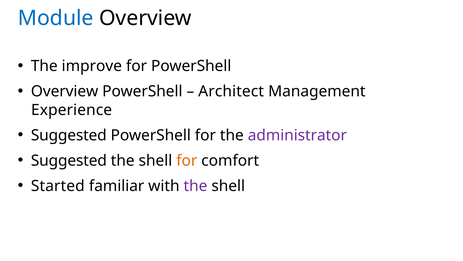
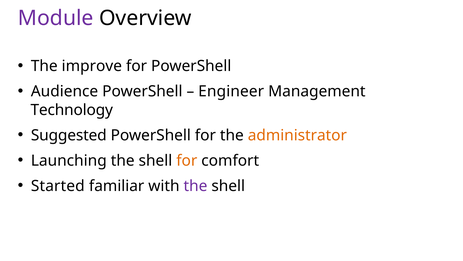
Module colour: blue -> purple (56, 18)
Overview: Overview -> Audience (65, 91)
Architect: Architect -> Engineer (231, 91)
Experience: Experience -> Technology (72, 110)
administrator colour: purple -> orange (297, 135)
Suggested: Suggested -> Launching (69, 160)
